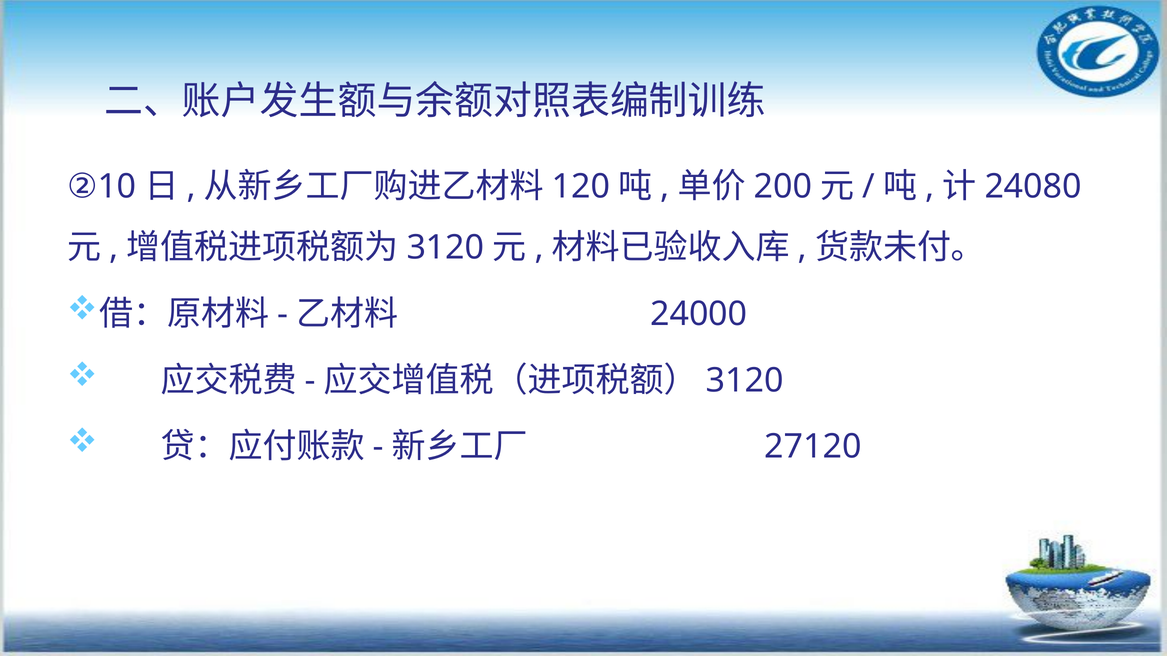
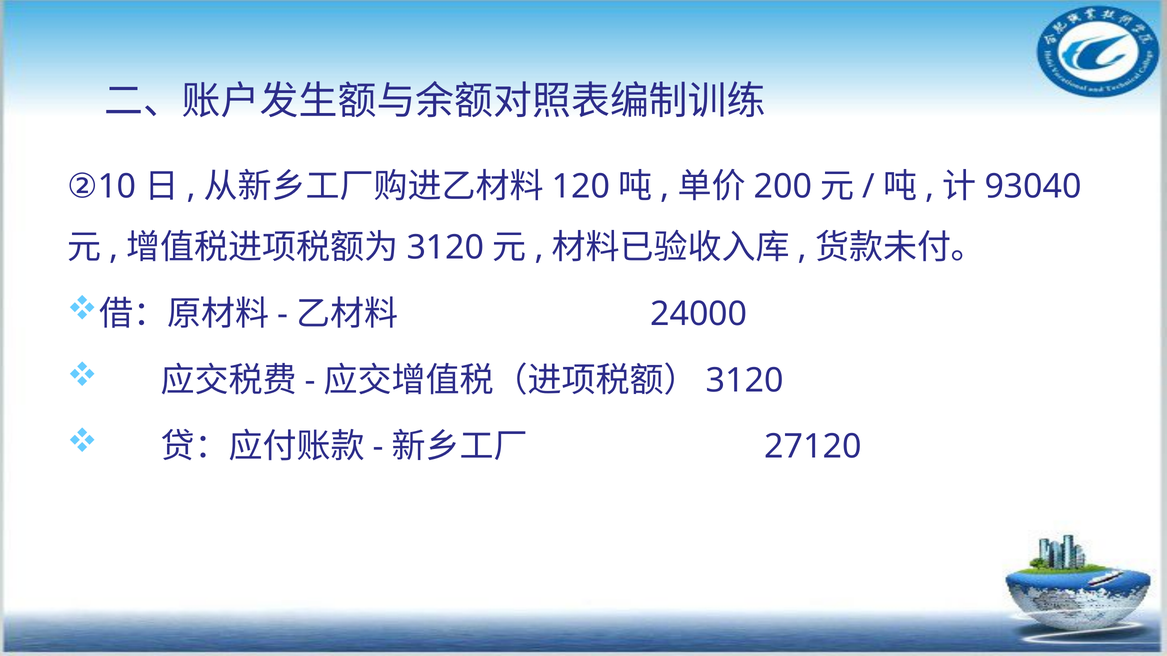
24080: 24080 -> 93040 (1033, 186)
